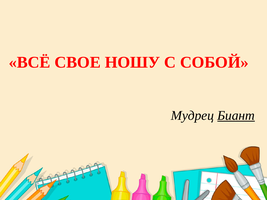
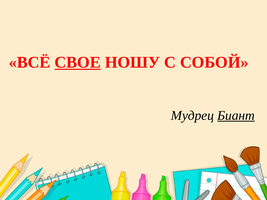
СВОЕ underline: none -> present (78, 62)
